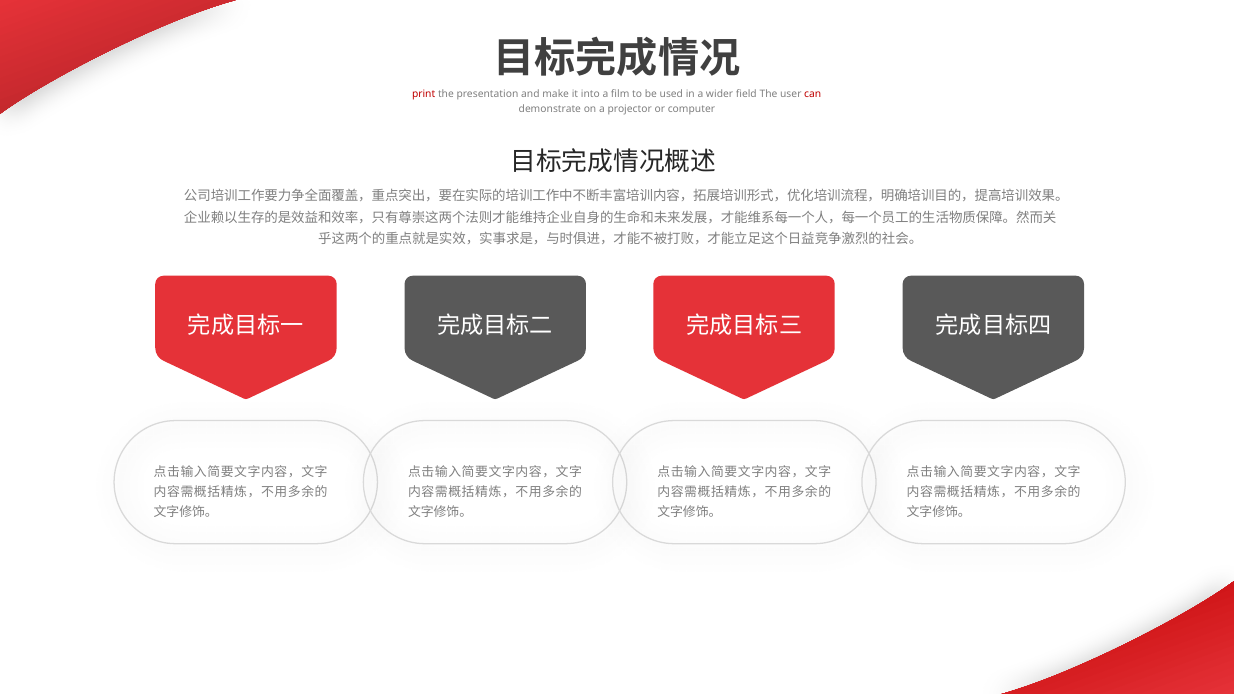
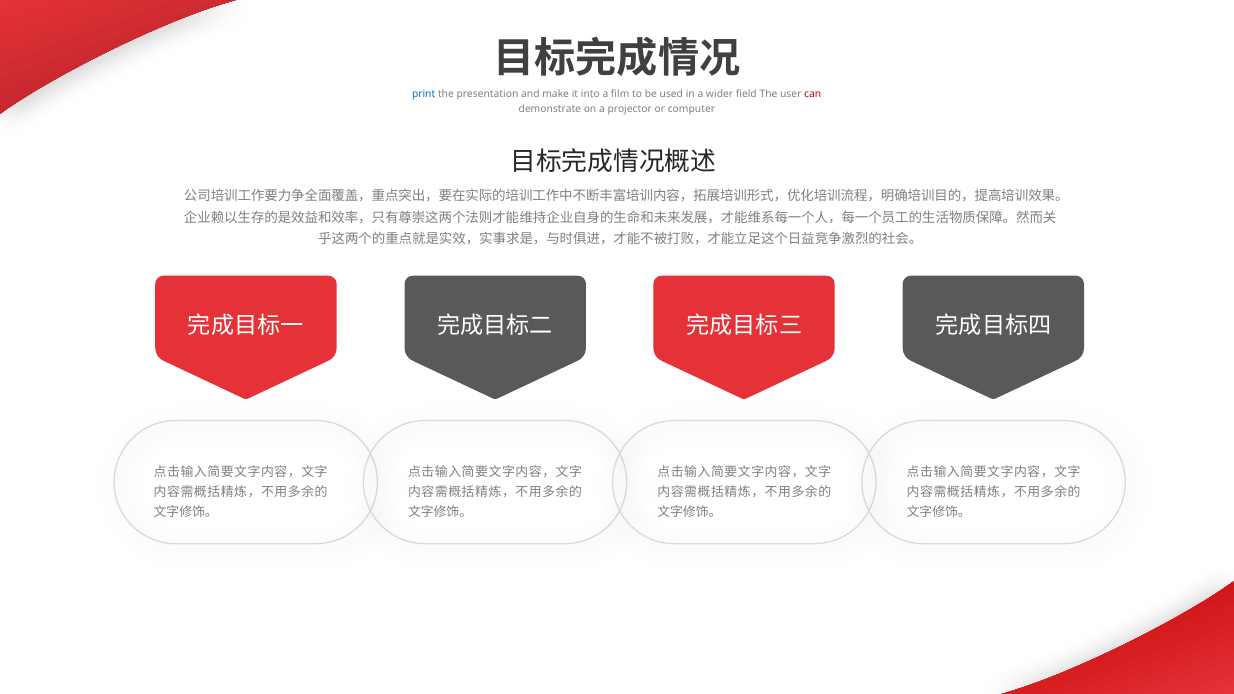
print colour: red -> blue (424, 95)
